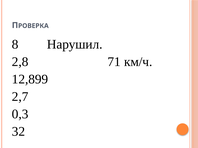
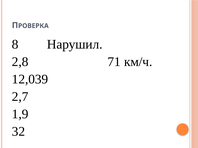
12,899: 12,899 -> 12,039 (30, 79)
0,3: 0,3 -> 1,9 (20, 114)
